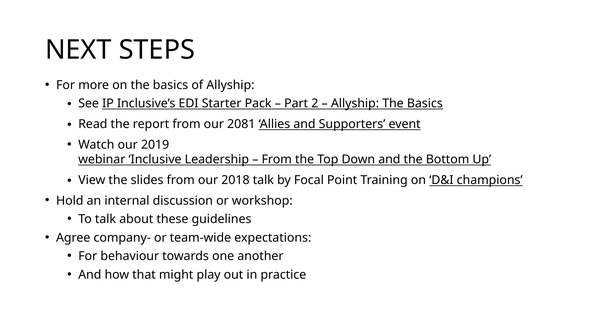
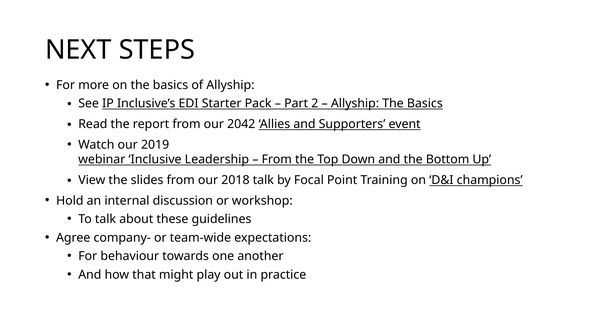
2081: 2081 -> 2042 (241, 124)
